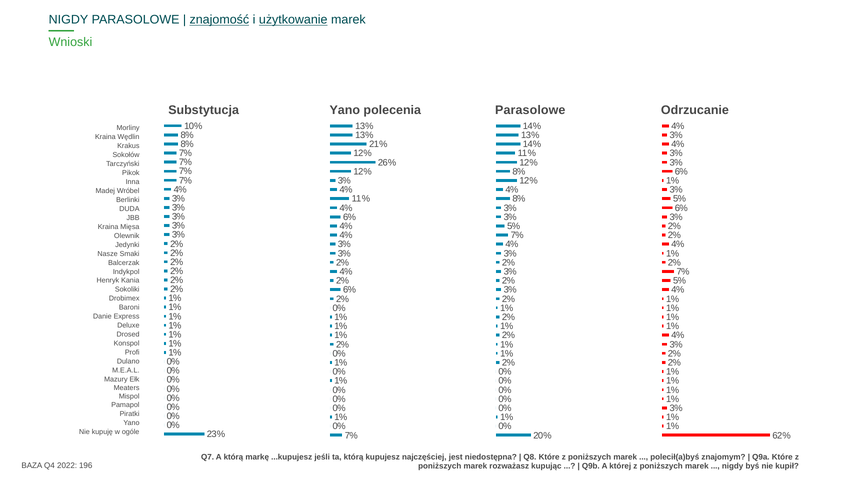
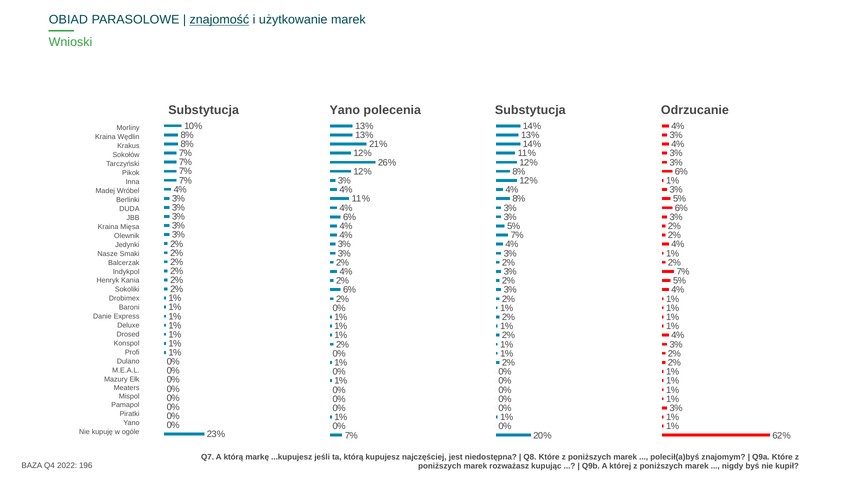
NIGDY: NIGDY -> OBIAD (68, 20)
użytkowanie underline: present -> none (293, 20)
polecenia Parasolowe: Parasolowe -> Substytucja (530, 110)
